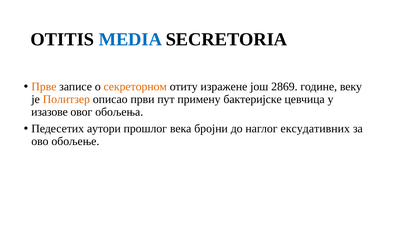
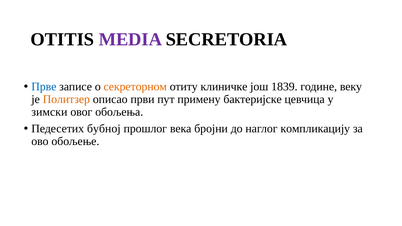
MEDIA colour: blue -> purple (130, 39)
Прве colour: orange -> blue (44, 87)
изражене: изражене -> клиничке (224, 87)
2869: 2869 -> 1839 (284, 87)
изазове: изазове -> зимски (49, 112)
аутори: аутори -> бубној (104, 129)
ексудативних: ексудативних -> компликацију (315, 129)
